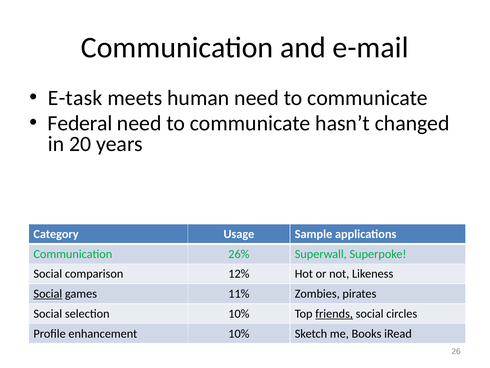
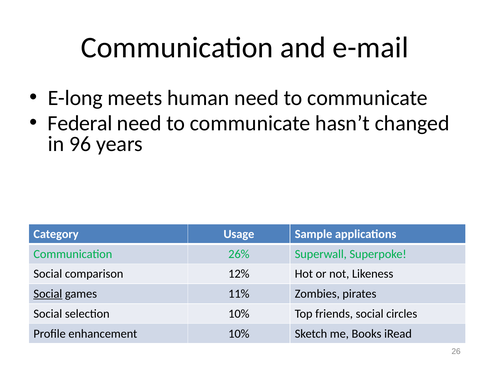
E-task: E-task -> E-long (75, 98)
20: 20 -> 96 (80, 144)
friends underline: present -> none (334, 313)
